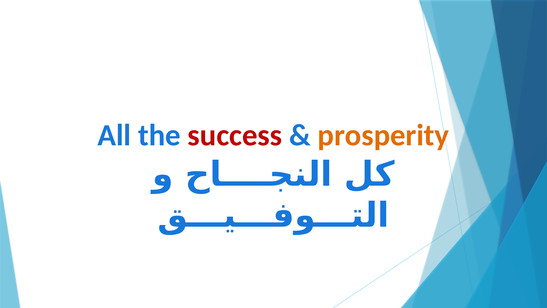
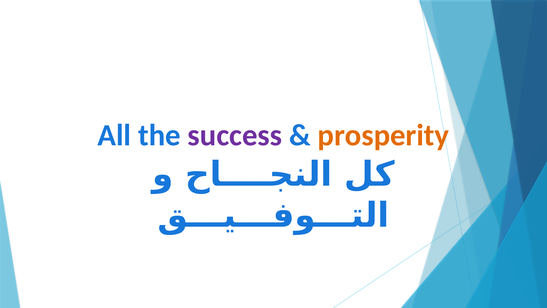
success colour: red -> purple (235, 135)
